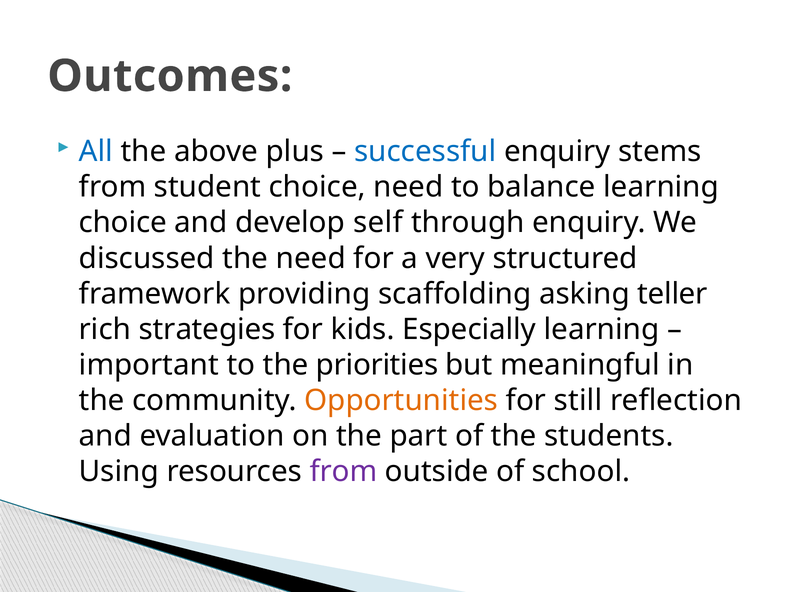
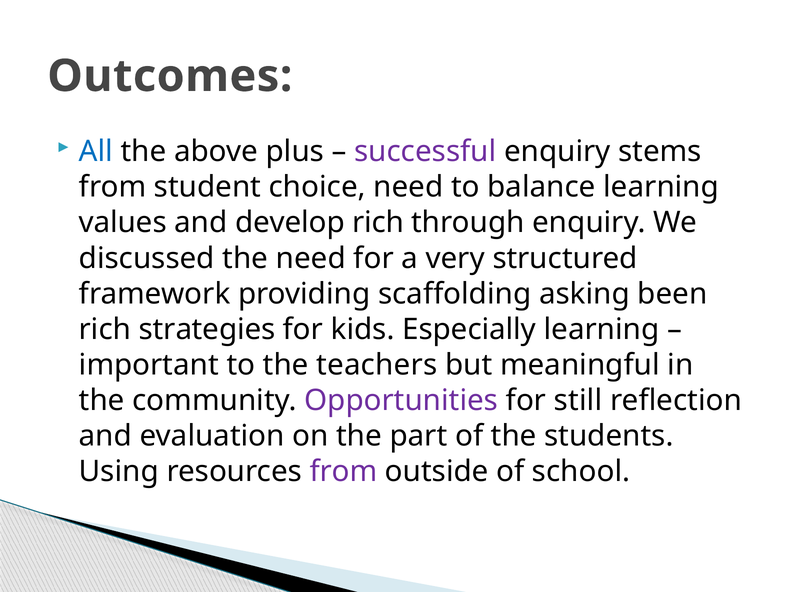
successful colour: blue -> purple (425, 152)
choice: choice -> values (123, 223)
develop self: self -> rich (378, 223)
teller: teller -> been (672, 294)
priorities: priorities -> teachers (377, 365)
Opportunities colour: orange -> purple (401, 401)
